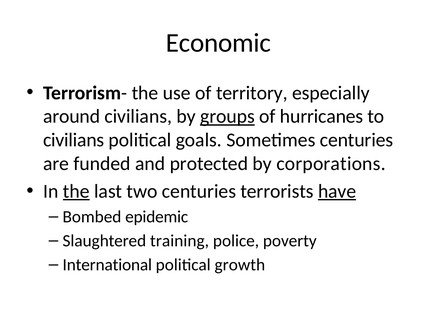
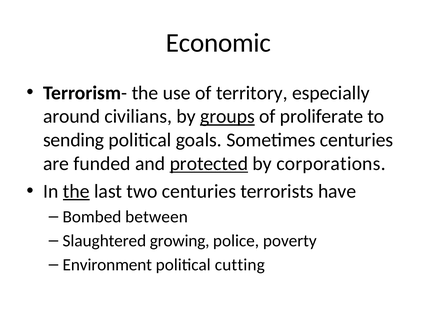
hurricanes: hurricanes -> proliferate (322, 117)
civilians: civilians -> sending (74, 140)
protected underline: none -> present (209, 164)
have underline: present -> none (337, 191)
epidemic: epidemic -> between (157, 217)
training: training -> growing (180, 241)
International: International -> Environment (107, 265)
growth: growth -> cutting (240, 265)
